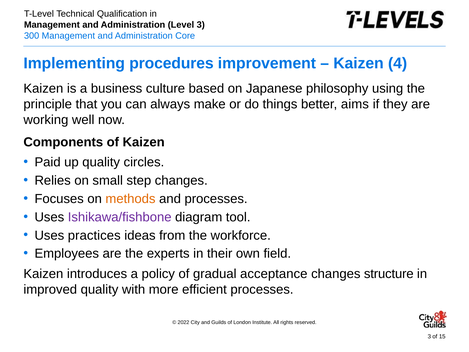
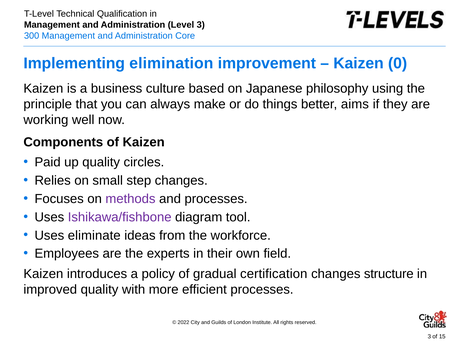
procedures: procedures -> elimination (171, 63)
4: 4 -> 0 (398, 63)
methods colour: orange -> purple (131, 199)
practices: practices -> eliminate (94, 235)
acceptance: acceptance -> certification (274, 274)
